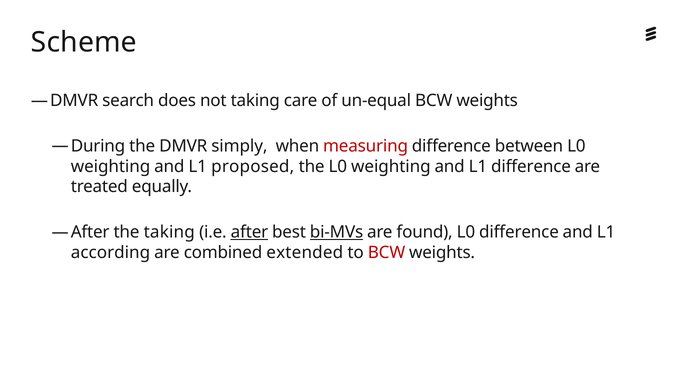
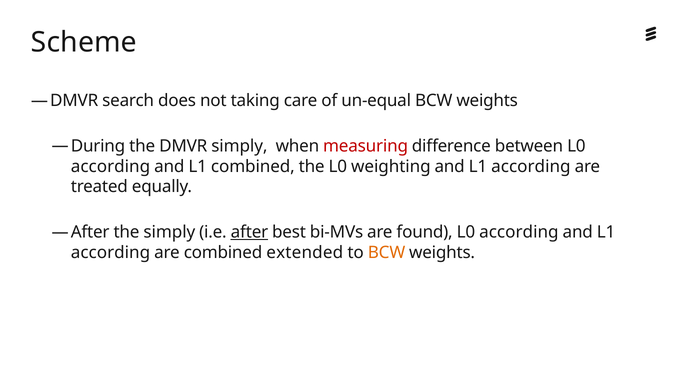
weighting: weighting -> according (111, 166)
L1 proposed: proposed -> combined (253, 166)
difference: difference -> according (531, 166)
the taking: taking -> simply (169, 232)
bi-MVs underline: present -> none (337, 232)
found L0 difference: difference -> according (519, 232)
BCW colour: red -> orange (387, 253)
